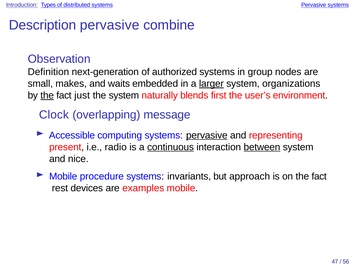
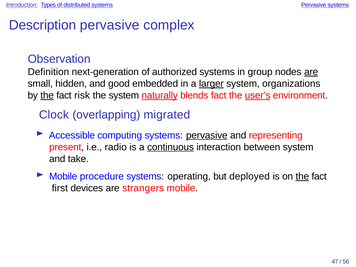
combine: combine -> complex (169, 25)
are underline: none -> present (311, 72)
makes: makes -> hidden (71, 84)
waits: waits -> good (119, 84)
just: just -> risk (82, 96)
naturally underline: none -> present (160, 96)
blends first: first -> fact (219, 96)
user’s underline: none -> present (258, 96)
message: message -> migrated (167, 115)
between underline: present -> none (262, 147)
nice: nice -> take (78, 159)
invariants: invariants -> operating (189, 177)
approach: approach -> deployed (250, 177)
the underline: none -> present (302, 177)
rest: rest -> first (60, 188)
examples: examples -> strangers (143, 188)
